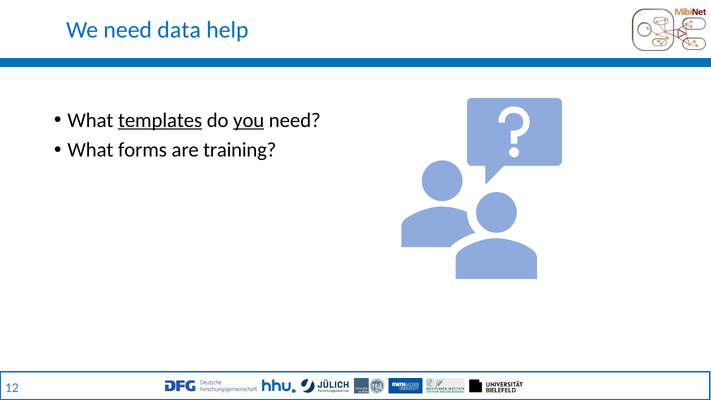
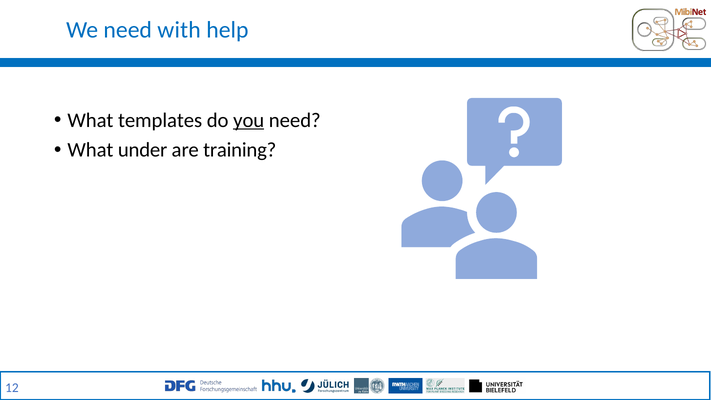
data: data -> with (179, 30)
templates underline: present -> none (160, 120)
forms: forms -> under (143, 150)
